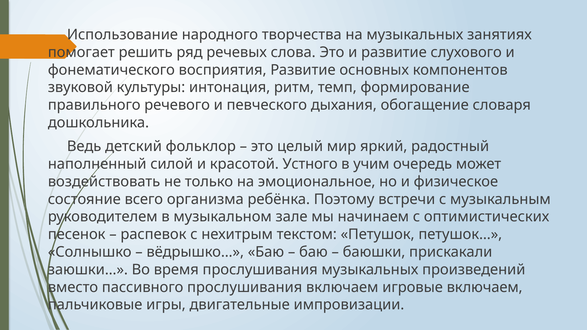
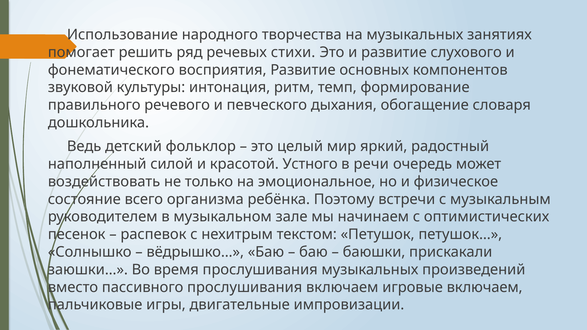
слова: слова -> стихи (293, 52)
учим: учим -> речи (371, 164)
